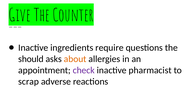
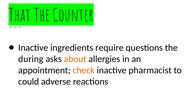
Give: Give -> That (20, 15)
should: should -> during (31, 59)
check colour: purple -> orange (84, 70)
scrap: scrap -> could (29, 82)
